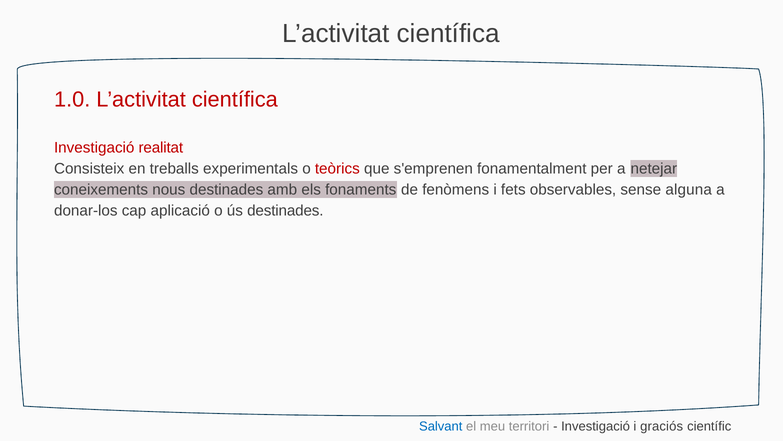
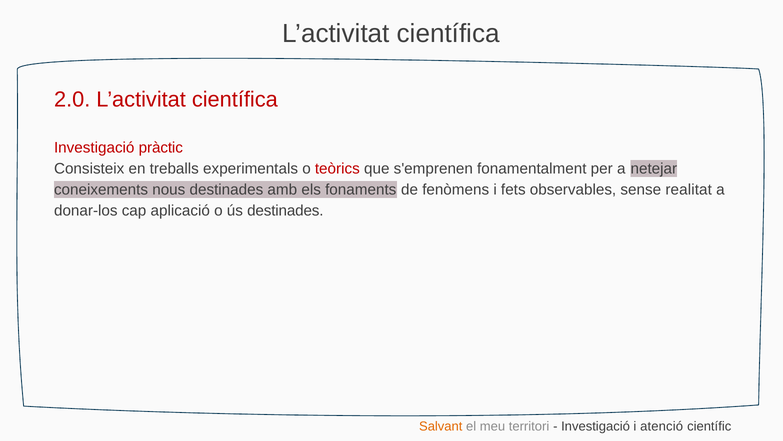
1.0: 1.0 -> 2.0 (72, 99)
realitat: realitat -> pràctic (161, 148)
alguna: alguna -> realitat (689, 190)
Salvant colour: blue -> orange (441, 426)
graciós: graciós -> atenció (662, 426)
